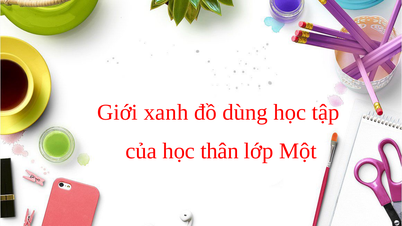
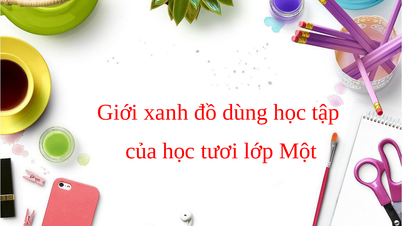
thân: thân -> tươi (219, 151)
